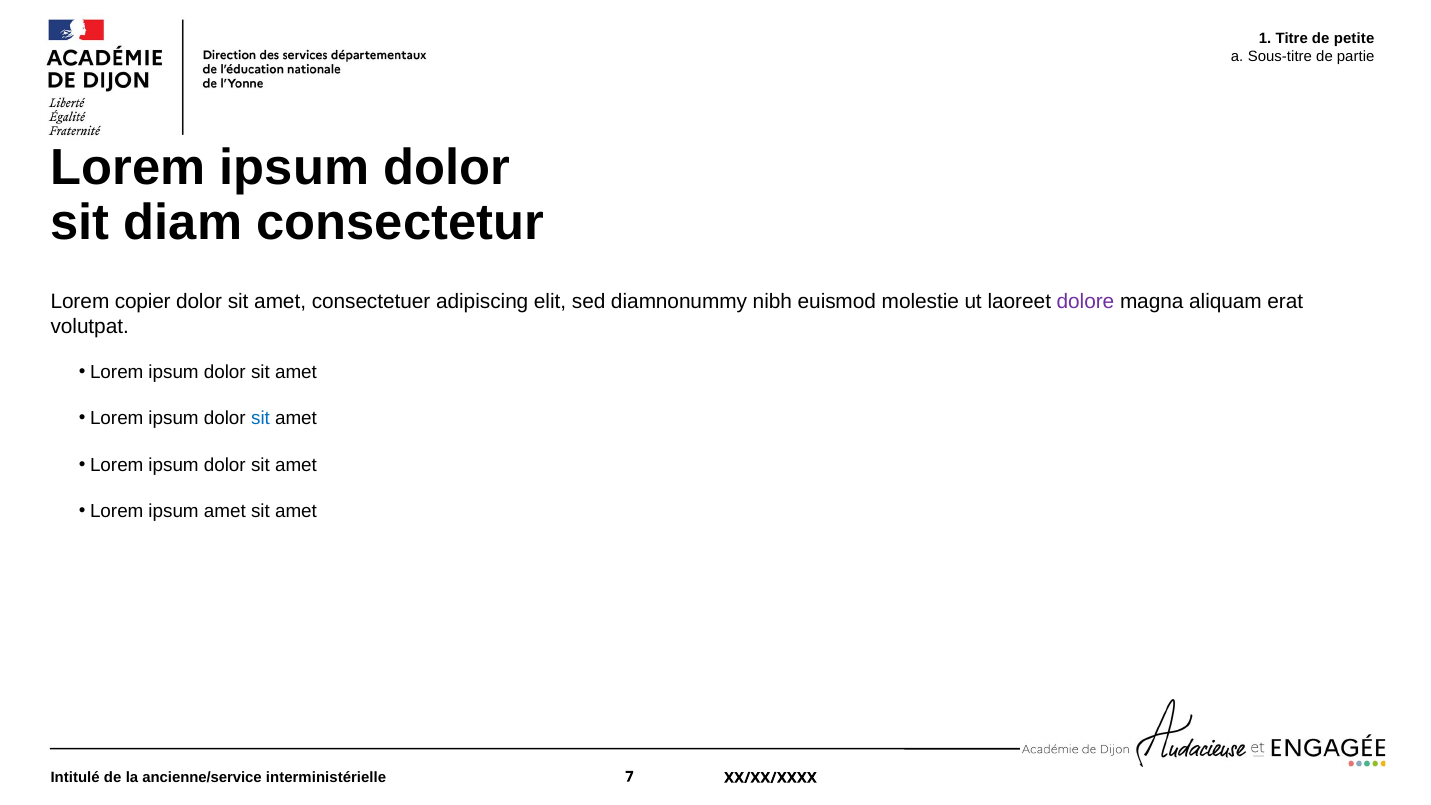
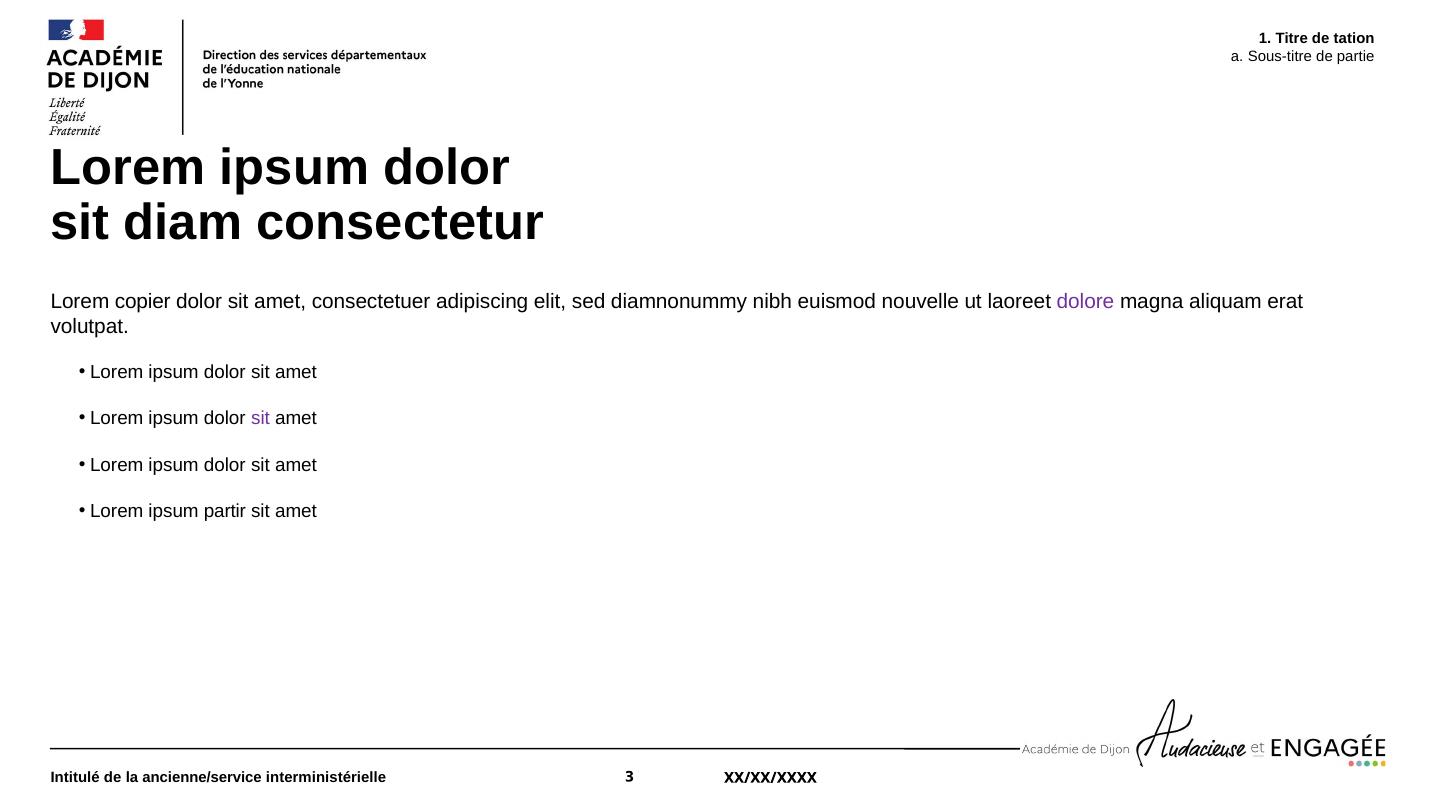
petite: petite -> tation (1354, 38)
molestie: molestie -> nouvelle (920, 301)
sit colour: blue -> purple (261, 418)
ipsum amet: amet -> partir (225, 511)
7: 7 -> 3 (629, 777)
